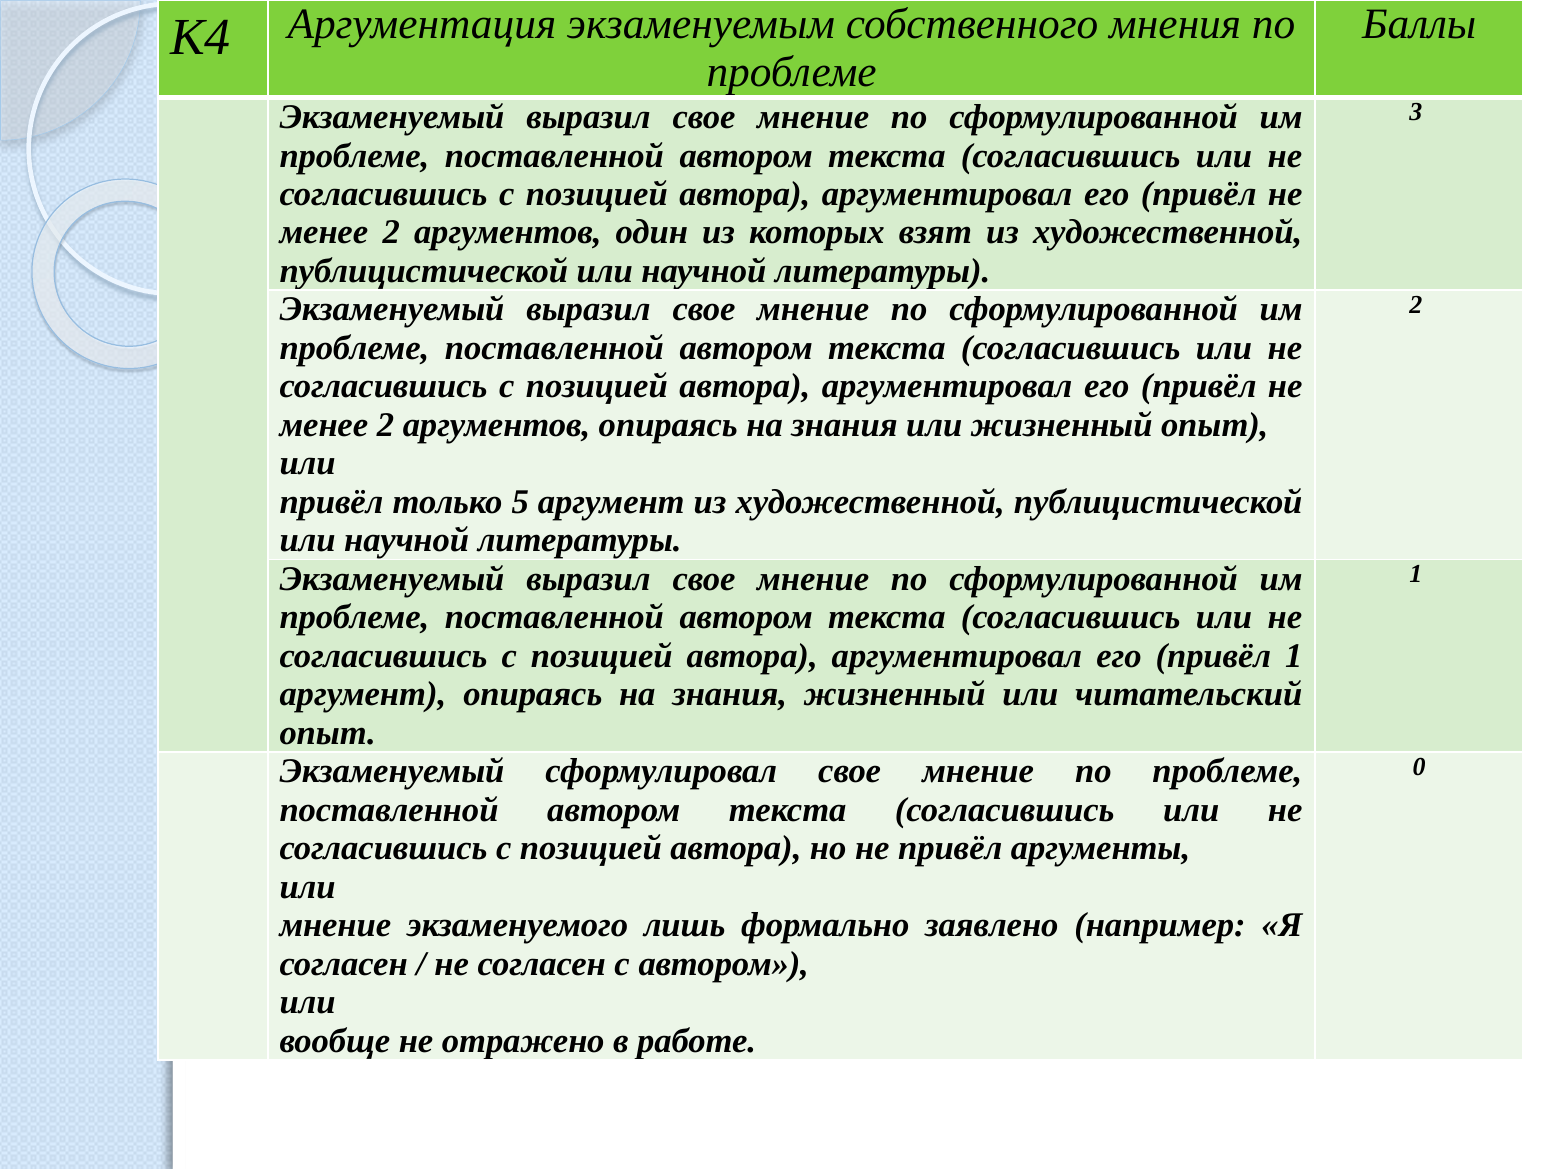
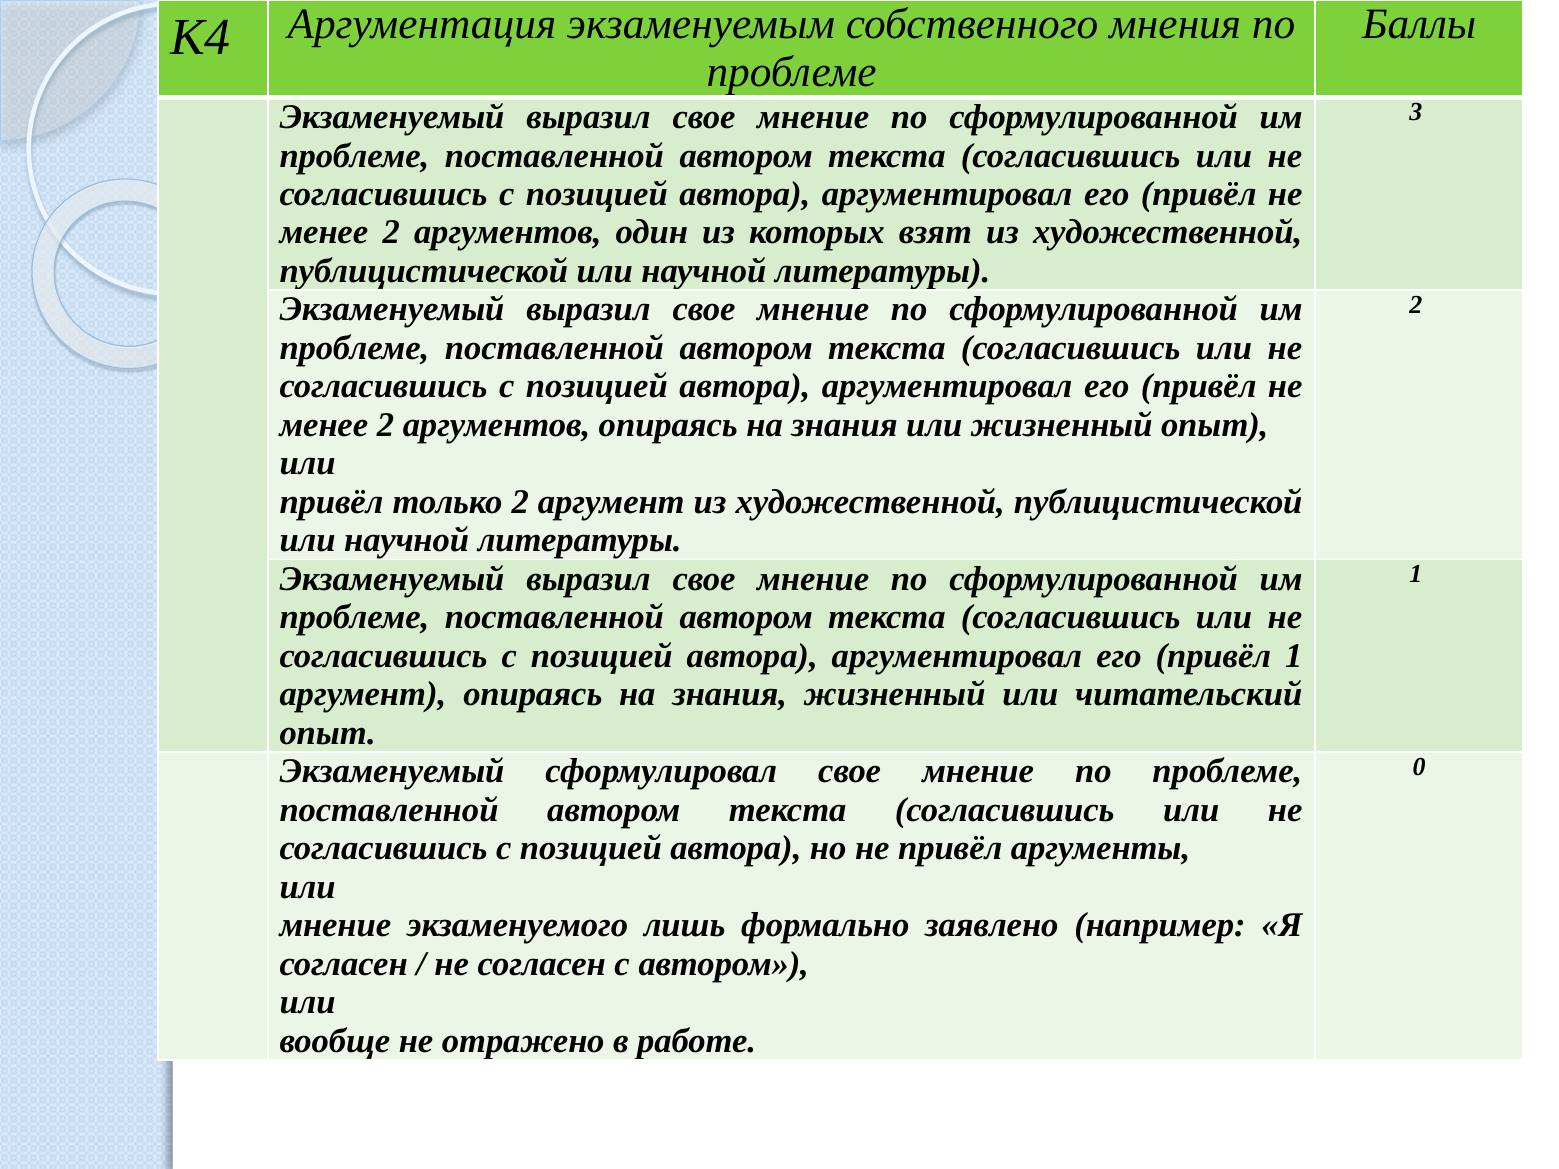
только 5: 5 -> 2 (520, 502)
